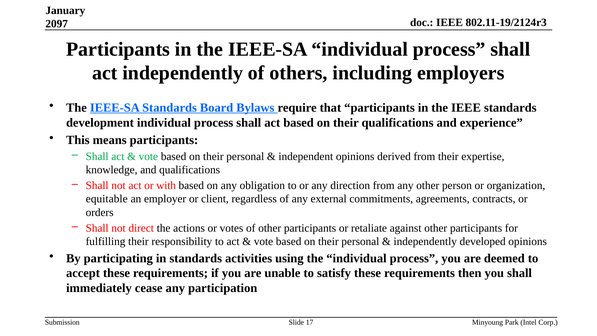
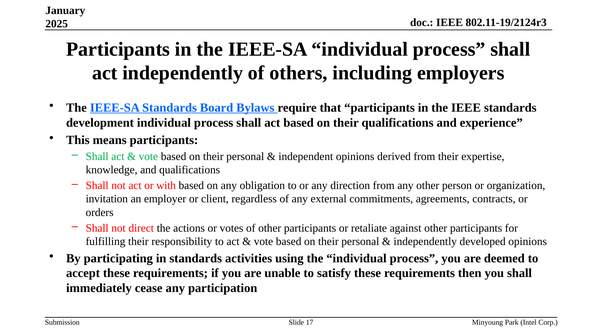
2097: 2097 -> 2025 (57, 24)
equitable: equitable -> invitation (107, 199)
